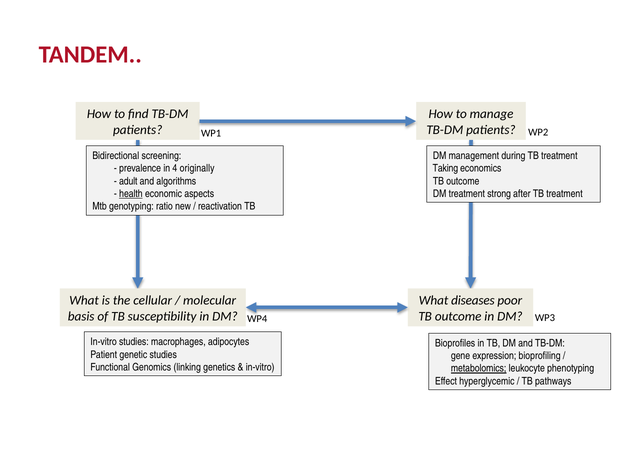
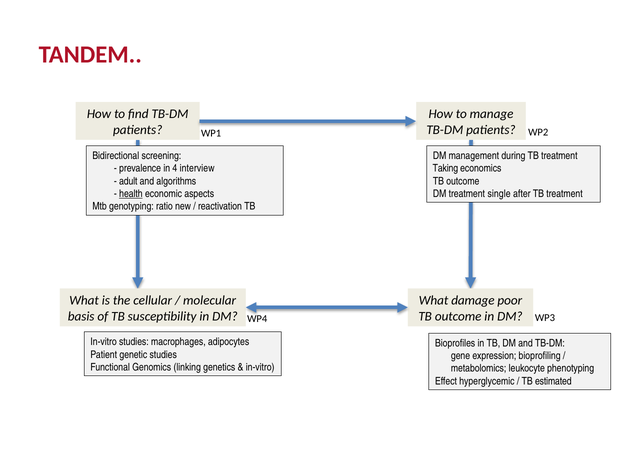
originally: originally -> interview (197, 169)
strong: strong -> single (499, 194)
diseases: diseases -> damage (473, 300)
metabolomics underline: present -> none (479, 369)
pathways: pathways -> estimated (553, 381)
